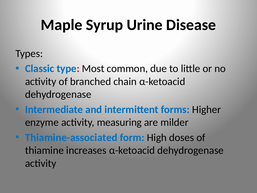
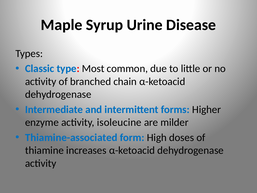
measuring: measuring -> isoleucine (119, 122)
